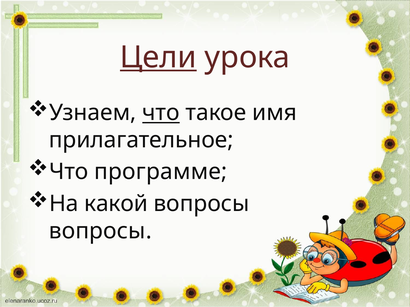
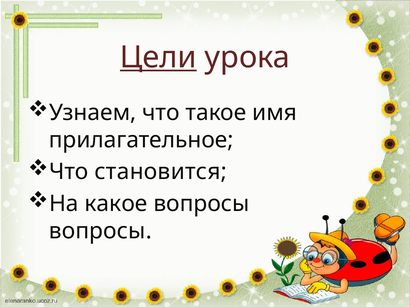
что underline: present -> none (161, 113)
программе: программе -> становится (161, 172)
какой: какой -> какое (116, 204)
